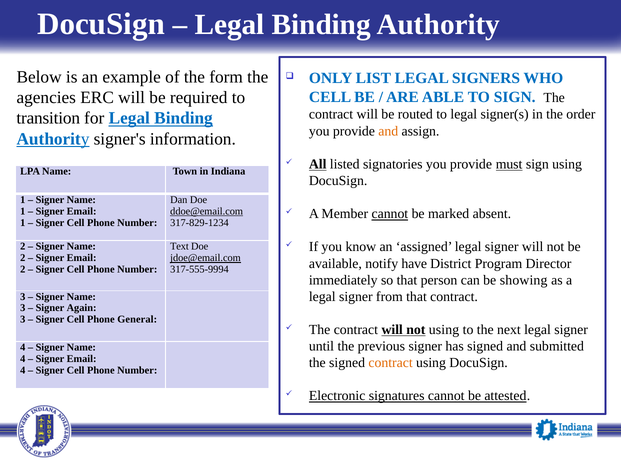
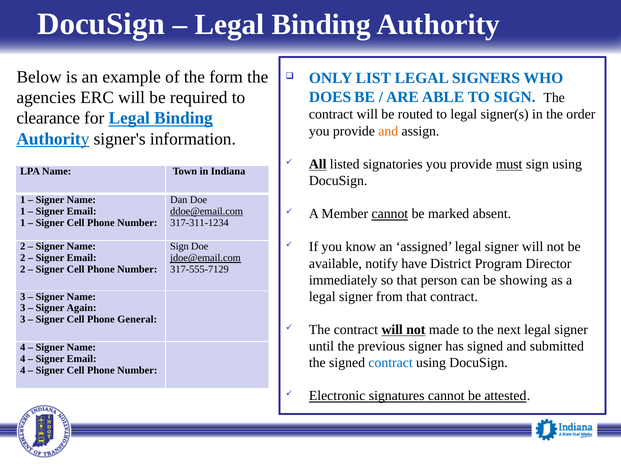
CELL: CELL -> DOES (330, 97)
transition: transition -> clearance (48, 118)
317-829-1234: 317-829-1234 -> 317-311-1234 (199, 223)
Text: Text -> Sign (179, 246)
317-555-9994: 317-555-9994 -> 317-555-7129 (199, 269)
not using: using -> made (444, 330)
contract colour: orange -> blue (391, 363)
